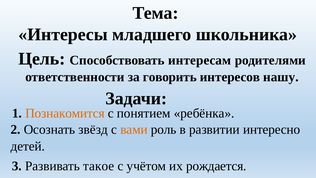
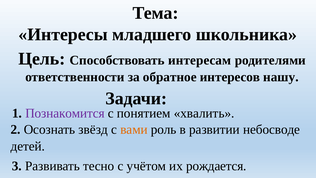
говорить: говорить -> обратное (170, 77)
Познакомится colour: orange -> purple (65, 113)
ребёнка: ребёнка -> хвалить (204, 113)
интересно: интересно -> небосводе (272, 129)
такое: такое -> тесно (99, 166)
